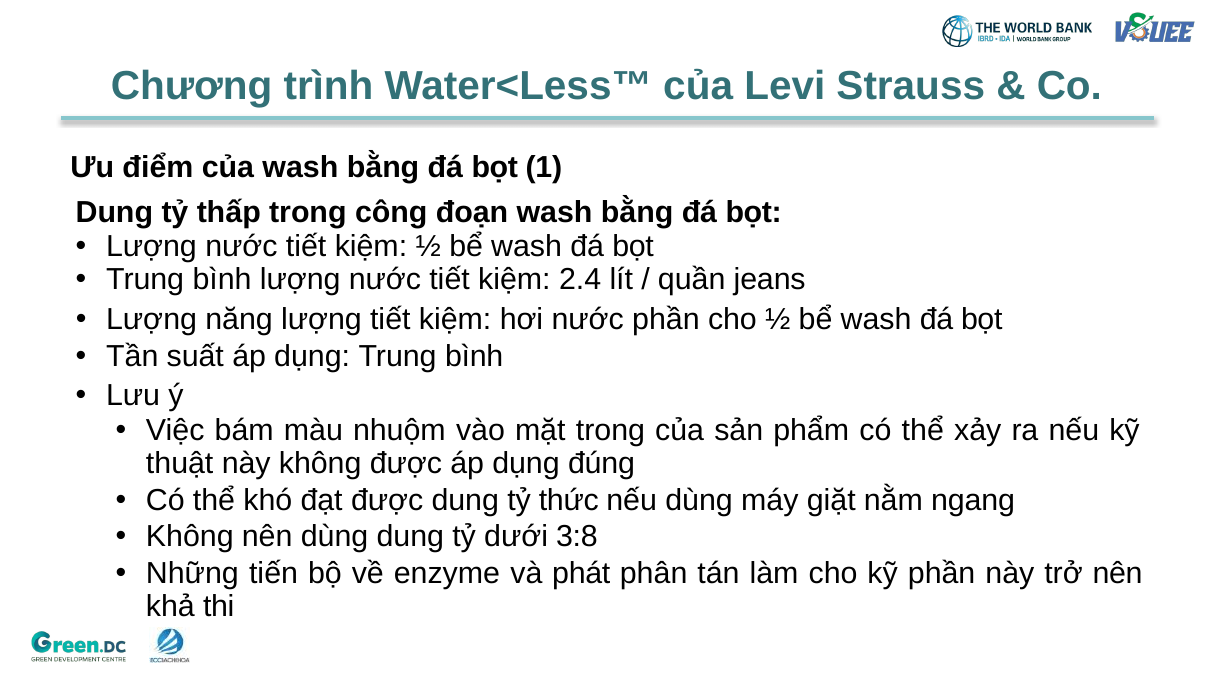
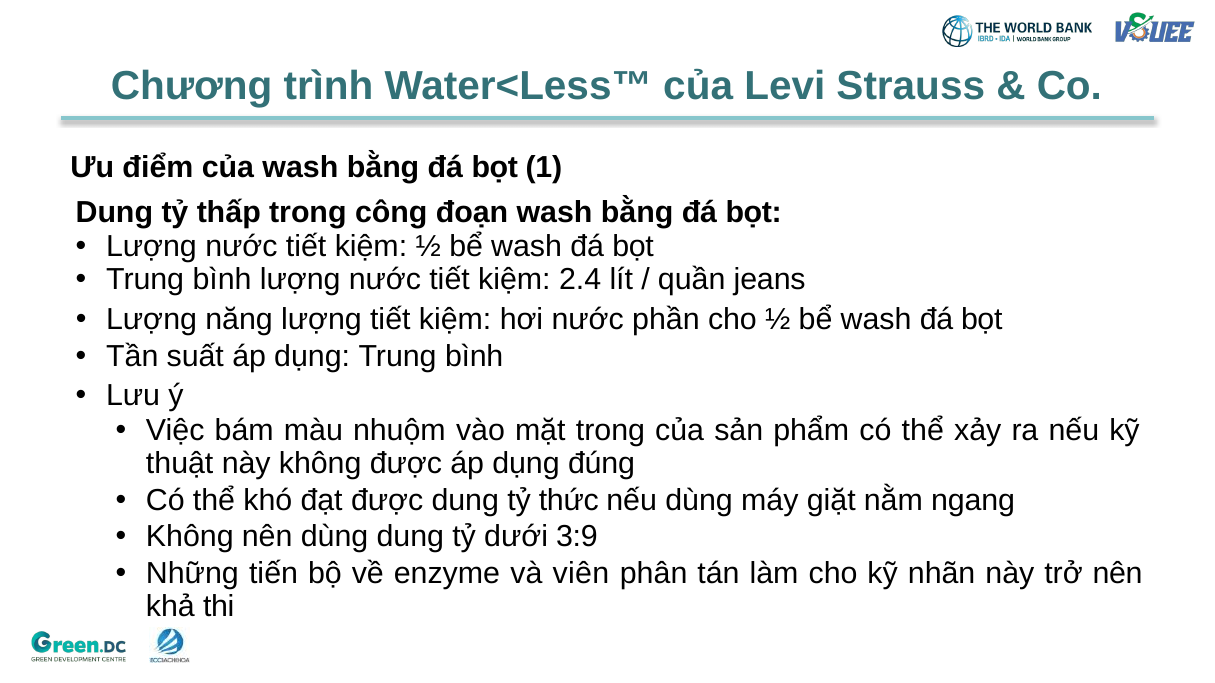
3:8: 3:8 -> 3:9 (577, 537)
phát: phát -> viên (581, 574)
kỹ phần: phần -> nhãn (942, 574)
